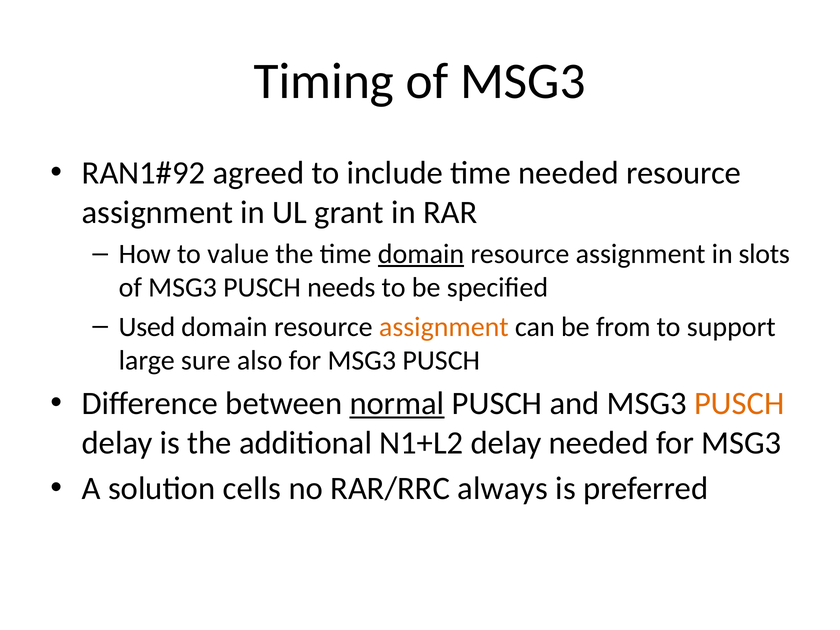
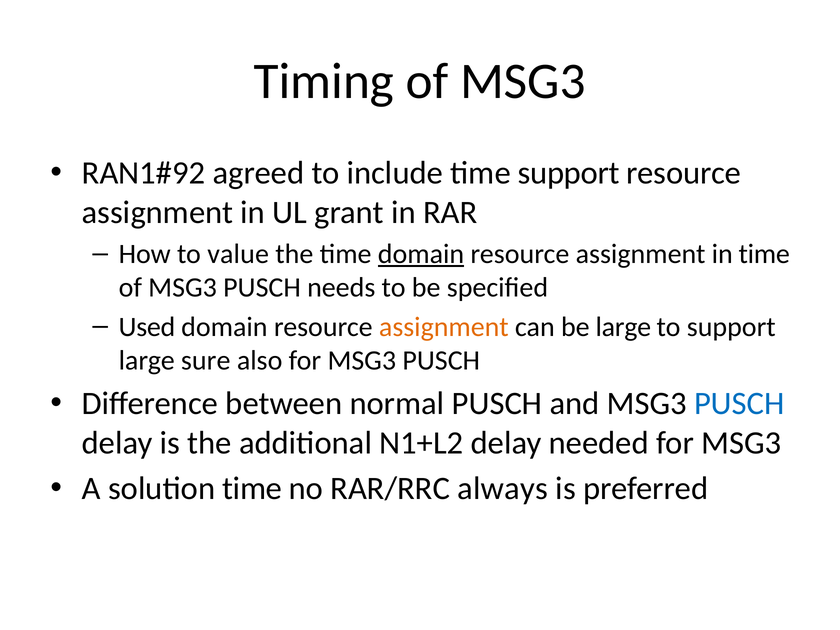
time needed: needed -> support (569, 173)
in slots: slots -> time (764, 254)
be from: from -> large (623, 327)
normal underline: present -> none (397, 404)
PUSCH colour: orange -> blue (739, 404)
solution cells: cells -> time (252, 489)
